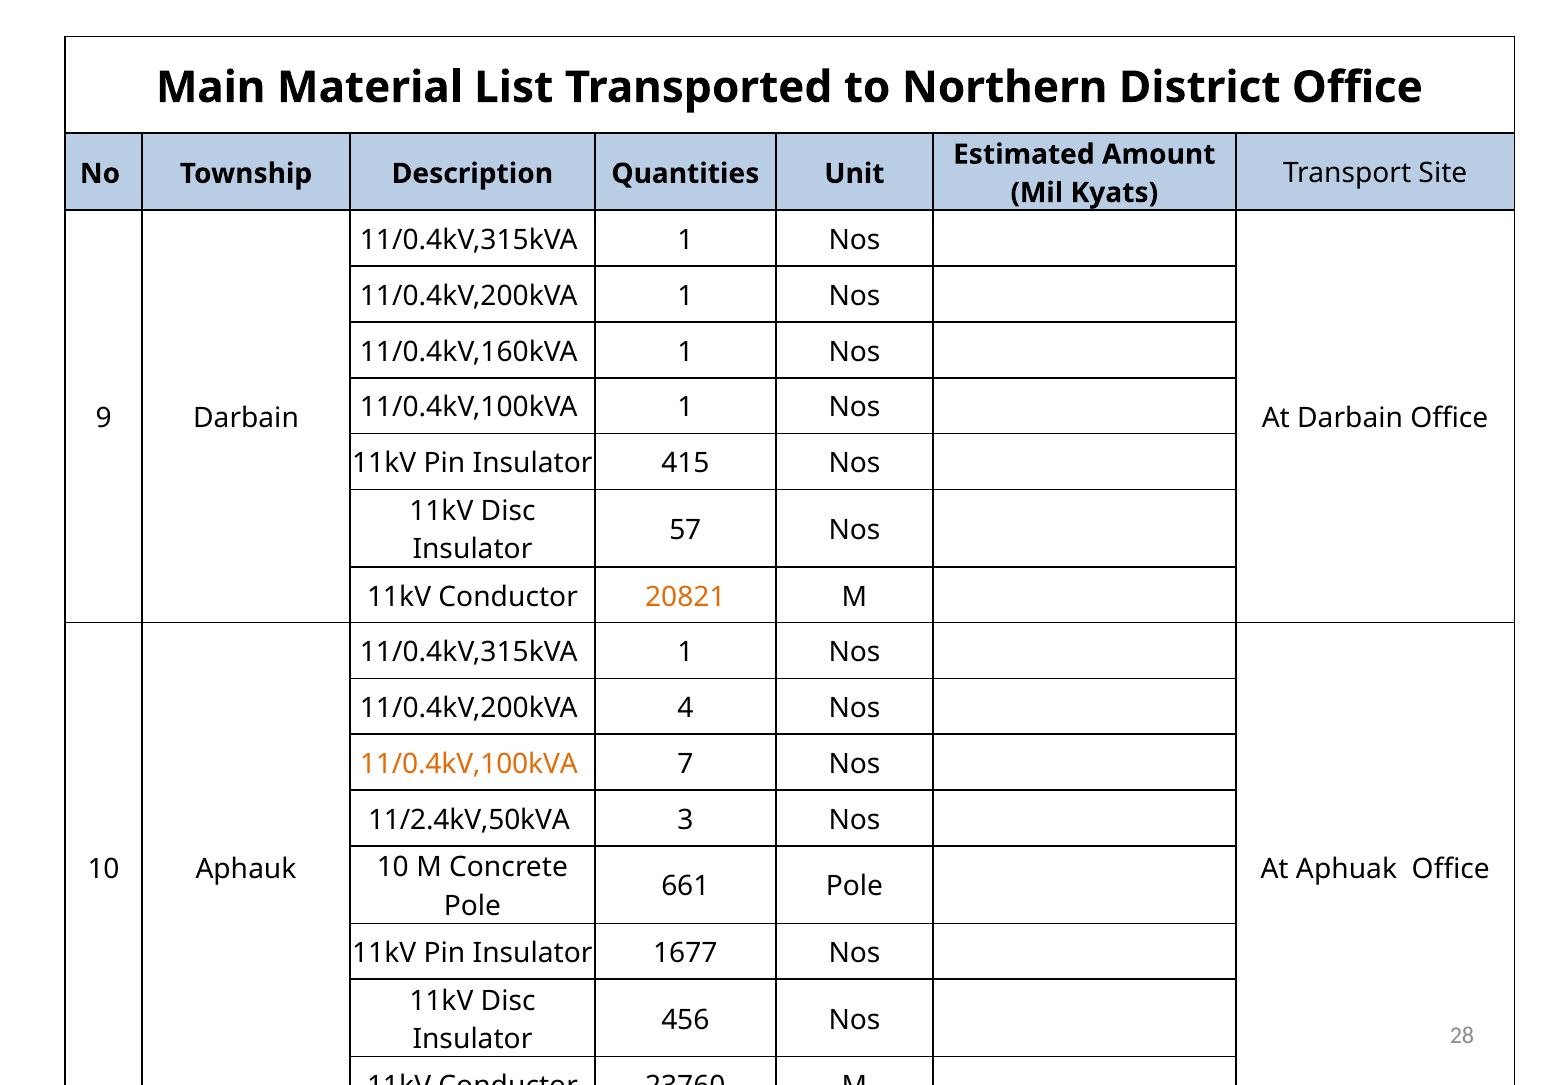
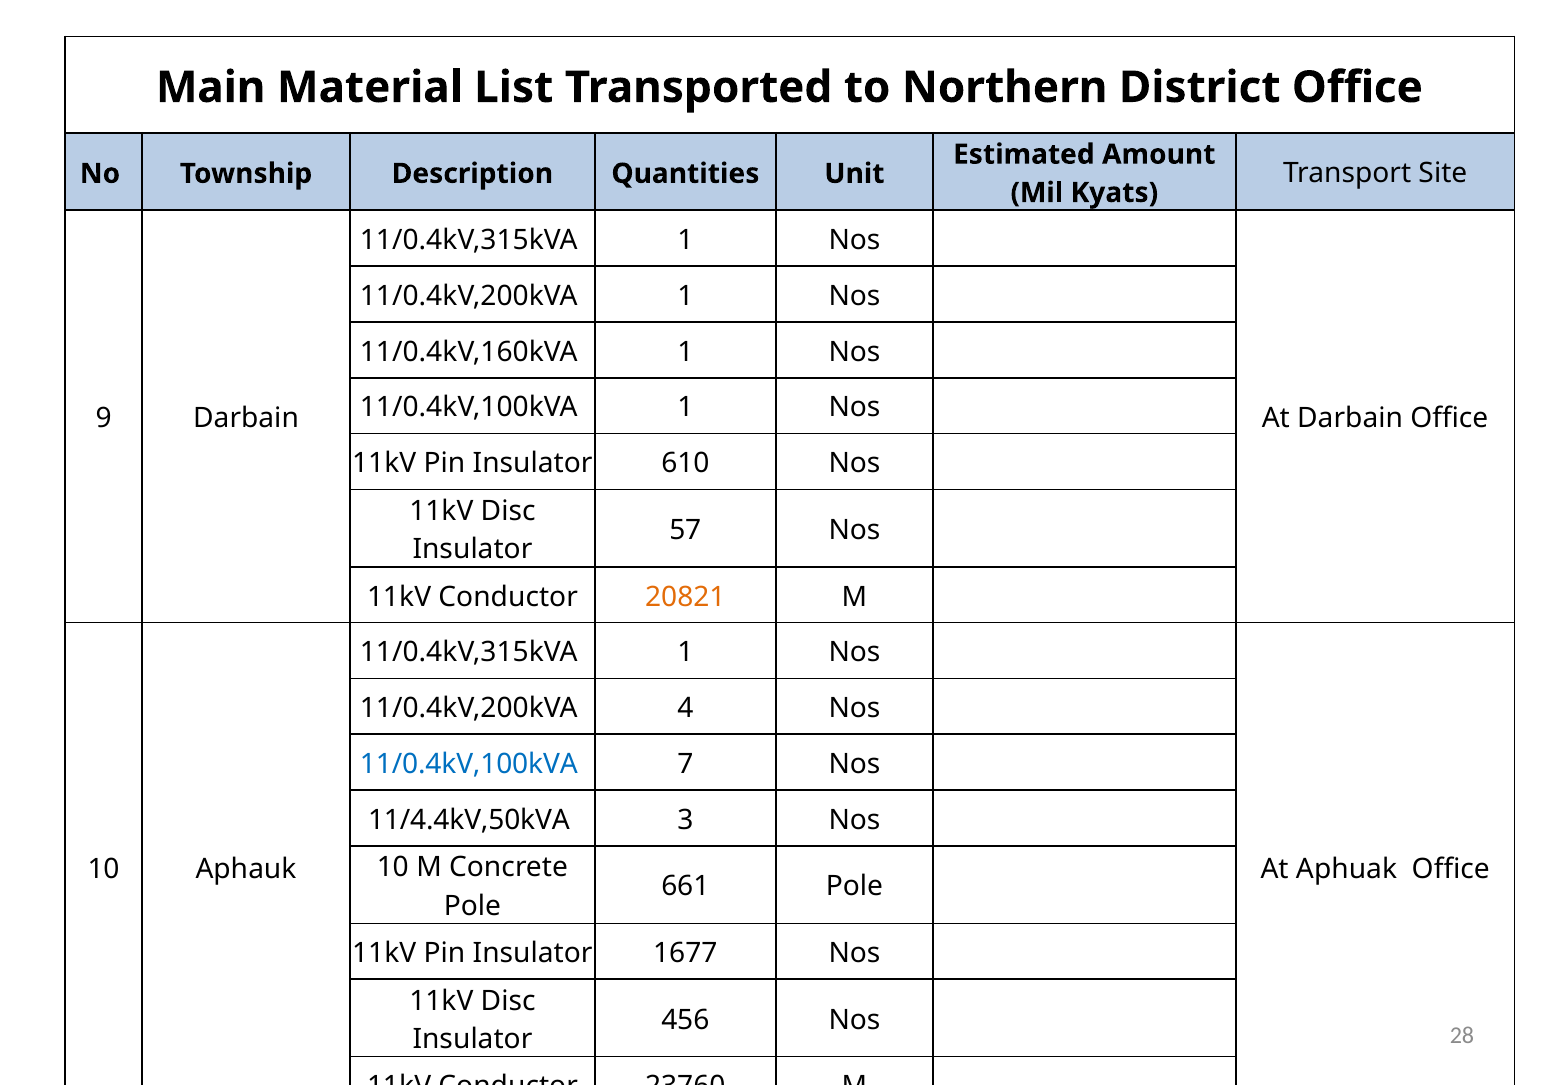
415: 415 -> 610 (685, 463)
11/0.4kV,100kVA colour: orange -> blue (469, 764)
11/2.4kV,50kVA: 11/2.4kV,50kVA -> 11/4.4kV,50kVA (469, 820)
